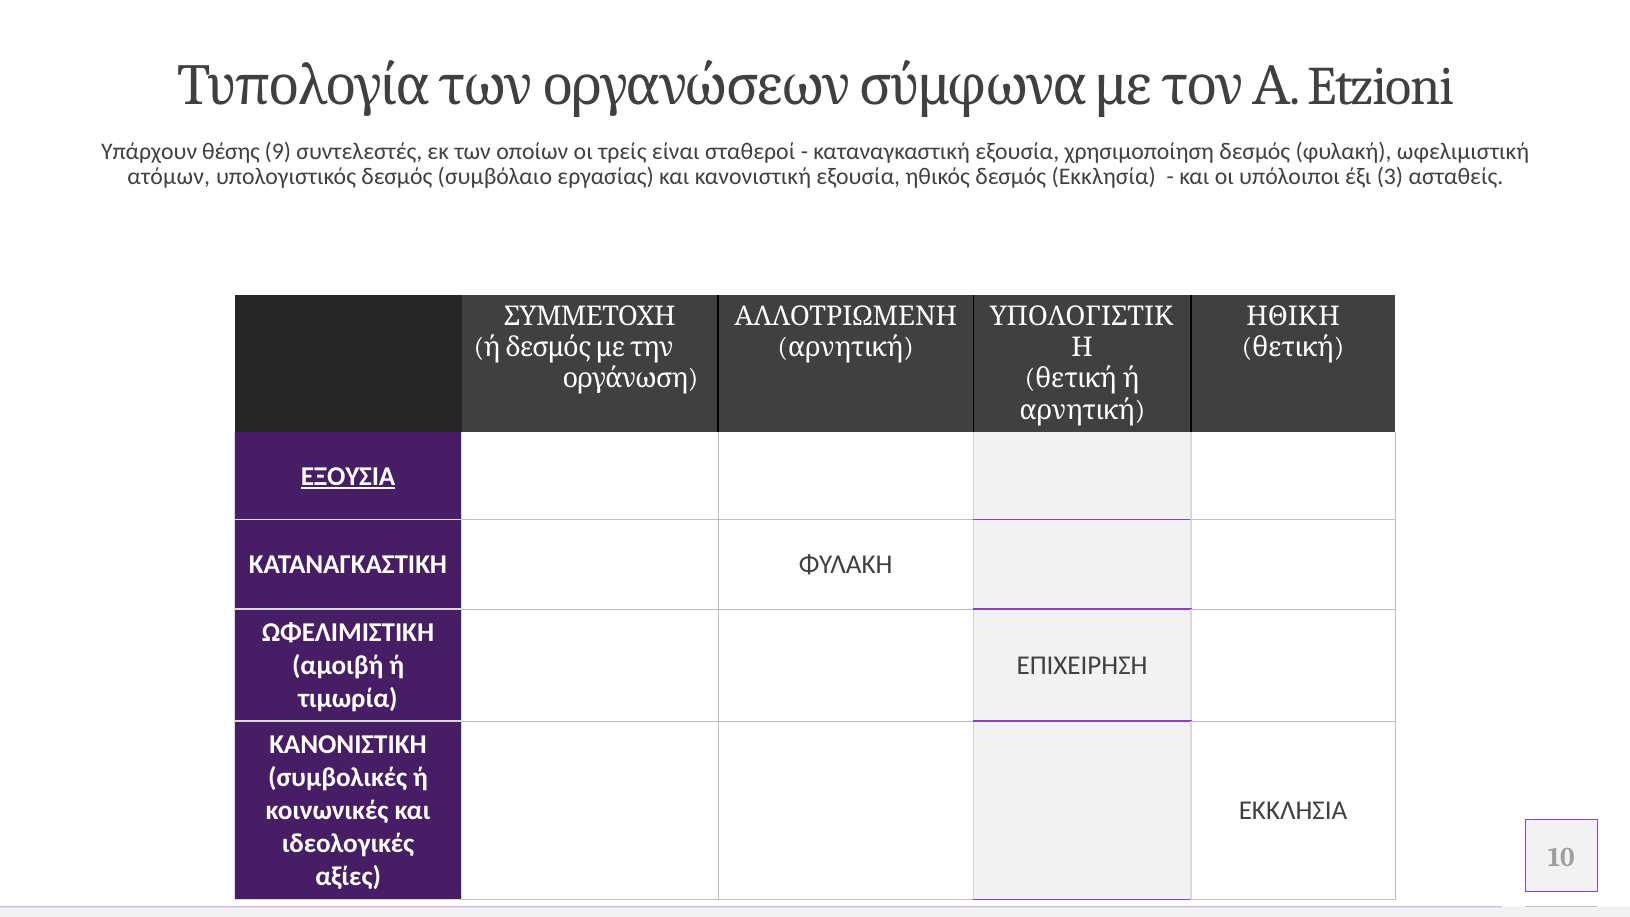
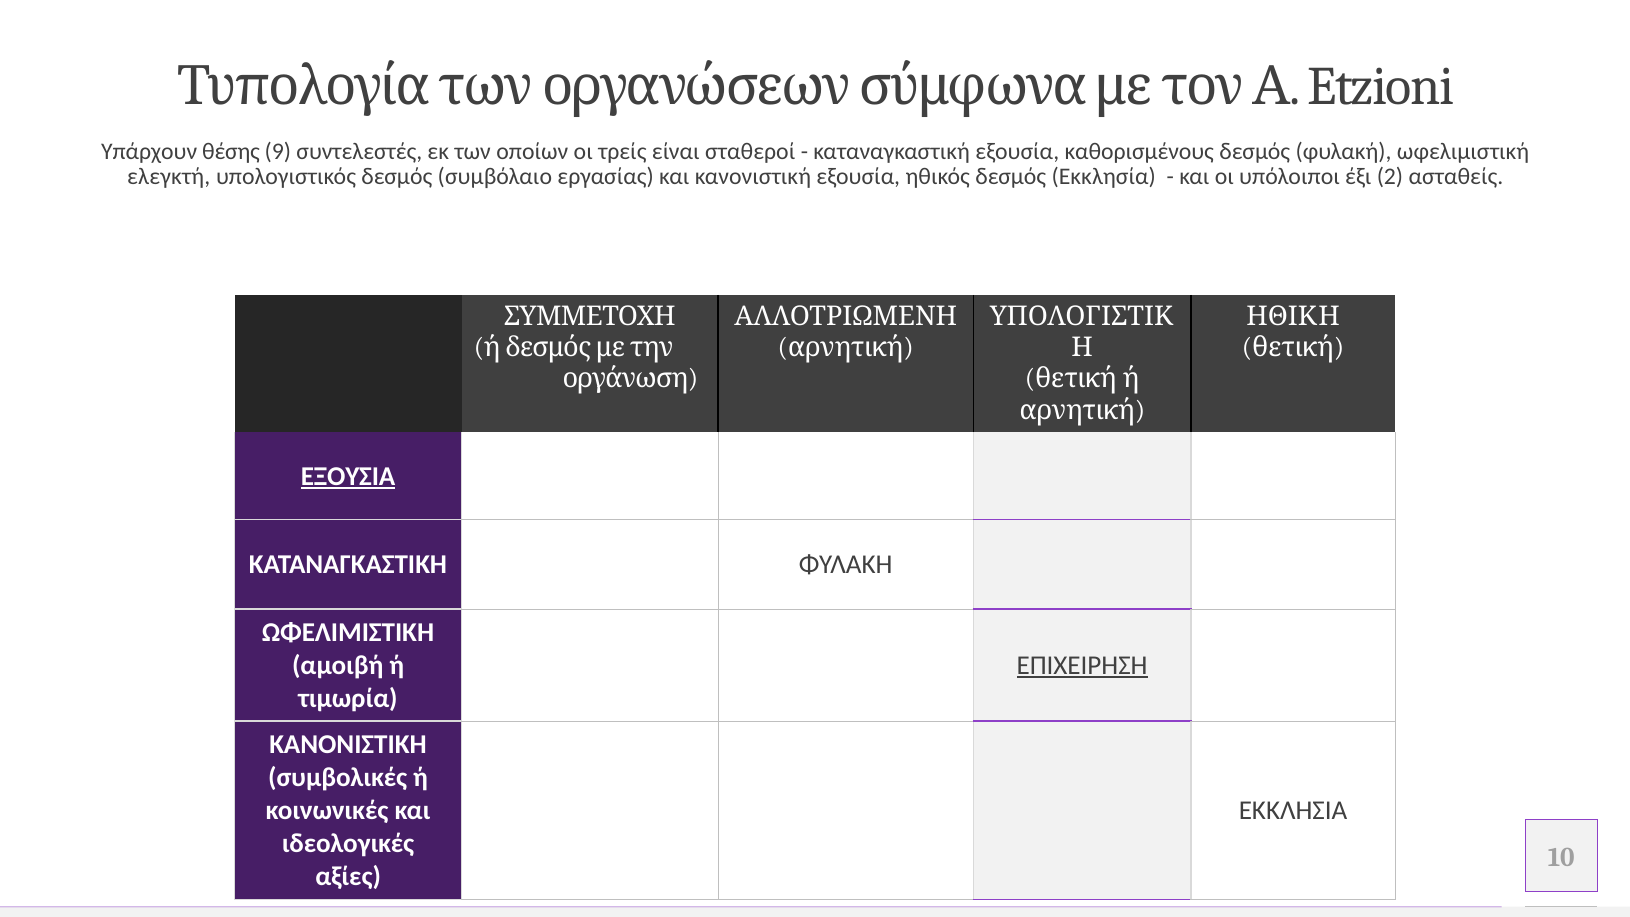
χρησιμοποίηση: χρησιμοποίηση -> καθορισμένους (1139, 151)
ατόμων: ατόμων -> ελεγκτή (169, 177)
3: 3 -> 2 (1390, 177)
ΕΠΙΧΕΙΡΗΣΗ underline: none -> present (1082, 665)
